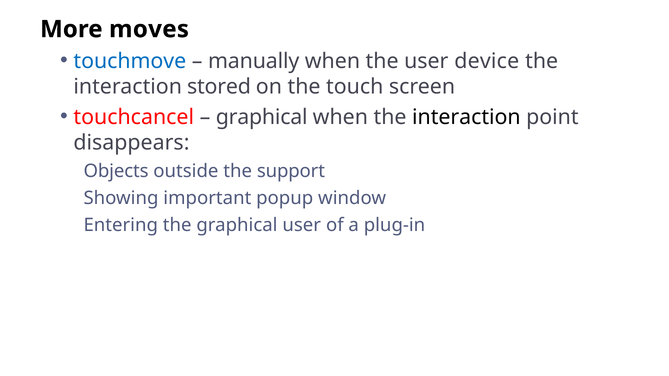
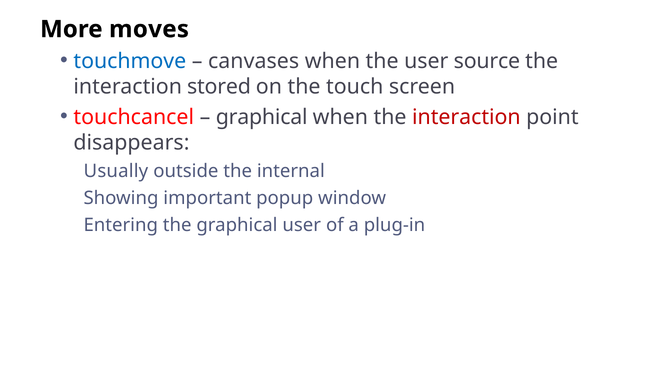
manually: manually -> canvases (254, 61)
device: device -> source (487, 61)
interaction colour: black -> red (466, 117)
Objects: Objects -> Usually (116, 171)
support: support -> internal (291, 171)
